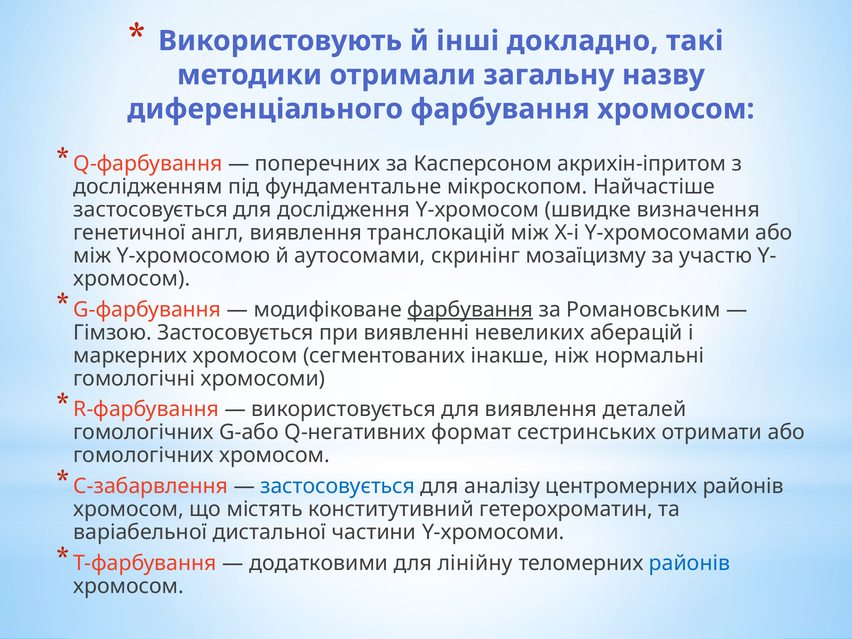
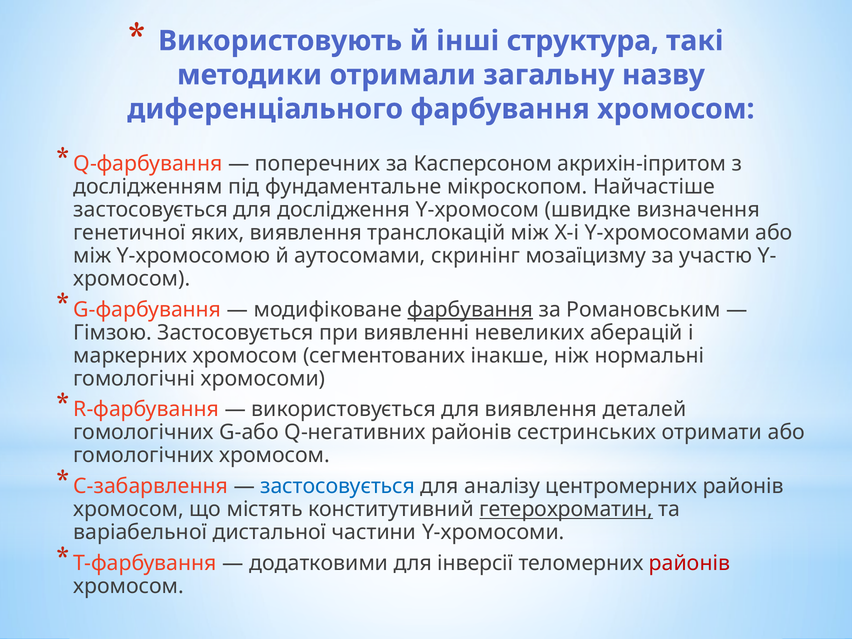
докладно: докладно -> структура (583, 41)
англ: англ -> яких (218, 233)
Q-негативних формат: формат -> районів (472, 432)
гетерохроматин underline: none -> present (566, 509)
лінійну: лінійну -> інверсії (475, 563)
районів colour: blue -> red (690, 563)
